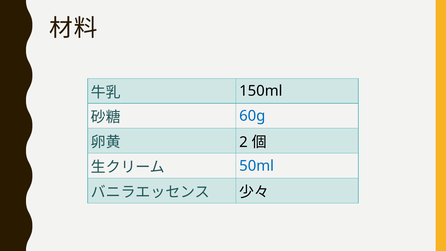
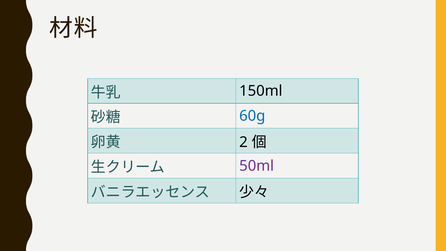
50ml colour: blue -> purple (257, 166)
